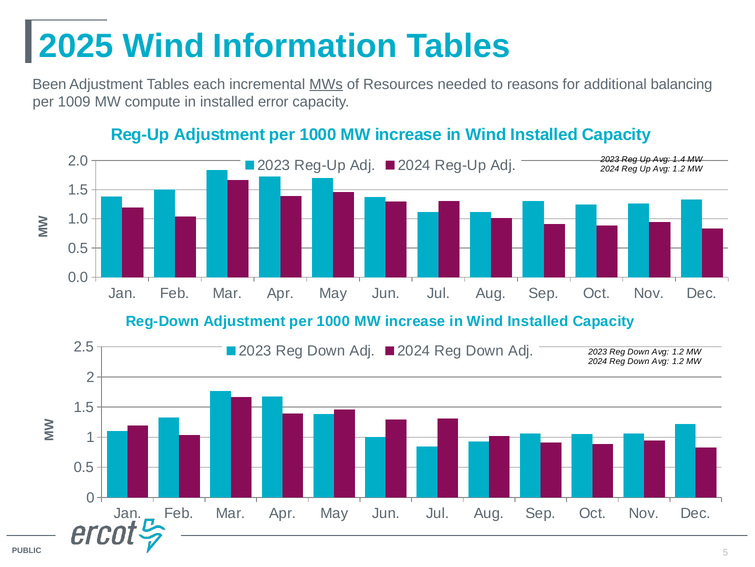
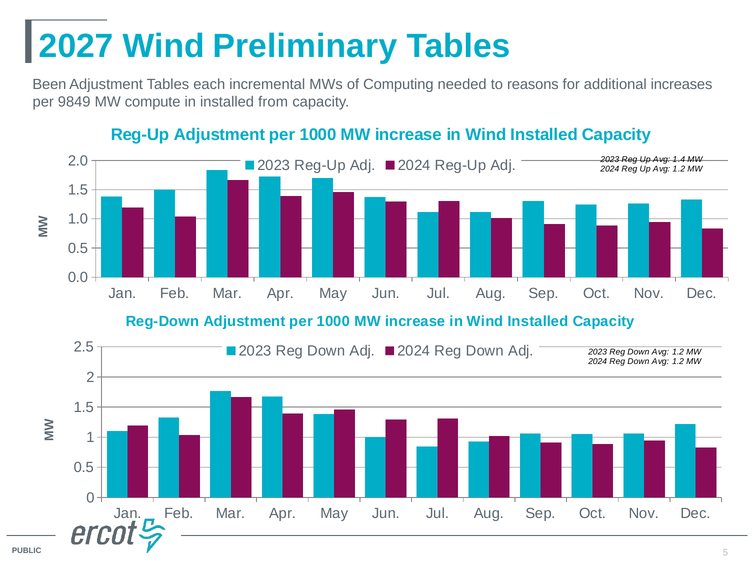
2025: 2025 -> 2027 (76, 46)
Information: Information -> Preliminary (305, 46)
MWs underline: present -> none (326, 84)
Resources: Resources -> Computing (398, 84)
balancing: balancing -> increases (682, 84)
1009: 1009 -> 9849 (74, 102)
error: error -> from (273, 102)
